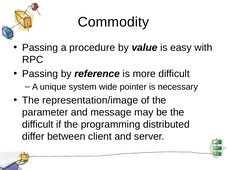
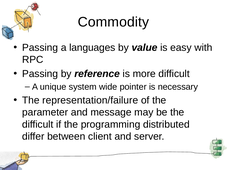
procedure: procedure -> languages (92, 48)
representation/image: representation/image -> representation/failure (90, 100)
